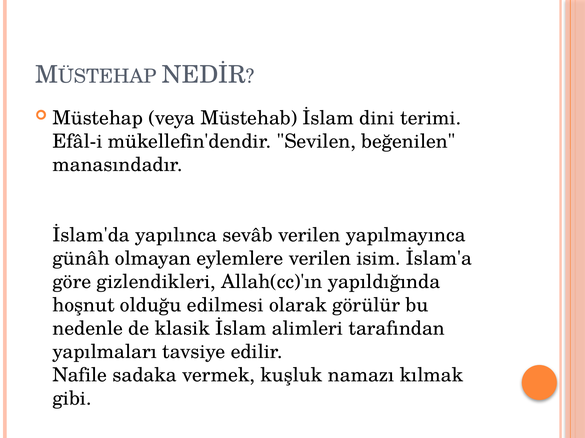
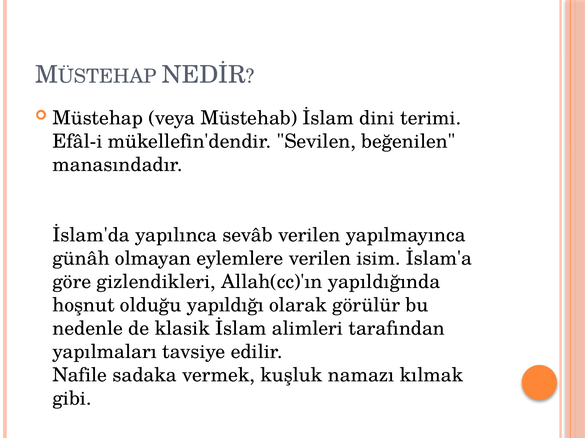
edilmesi: edilmesi -> yapıldığı (225, 306)
